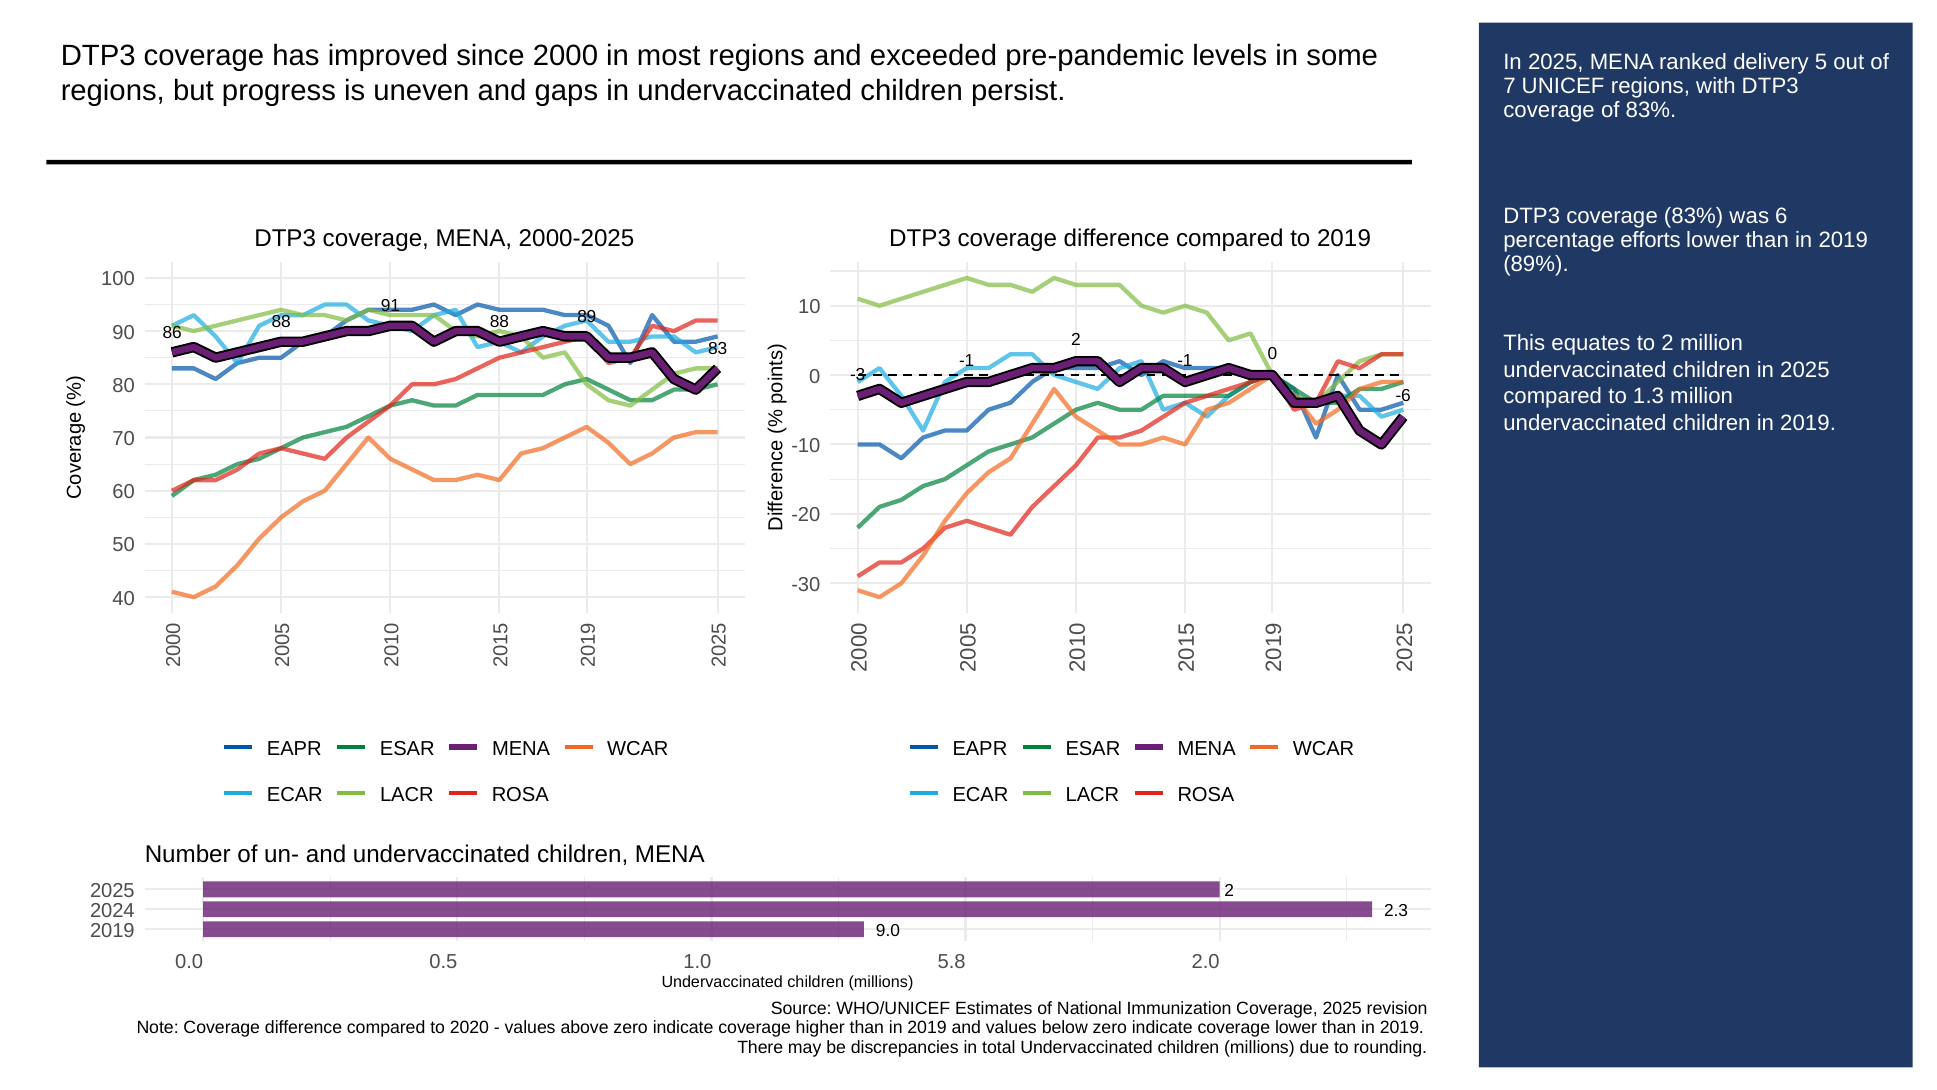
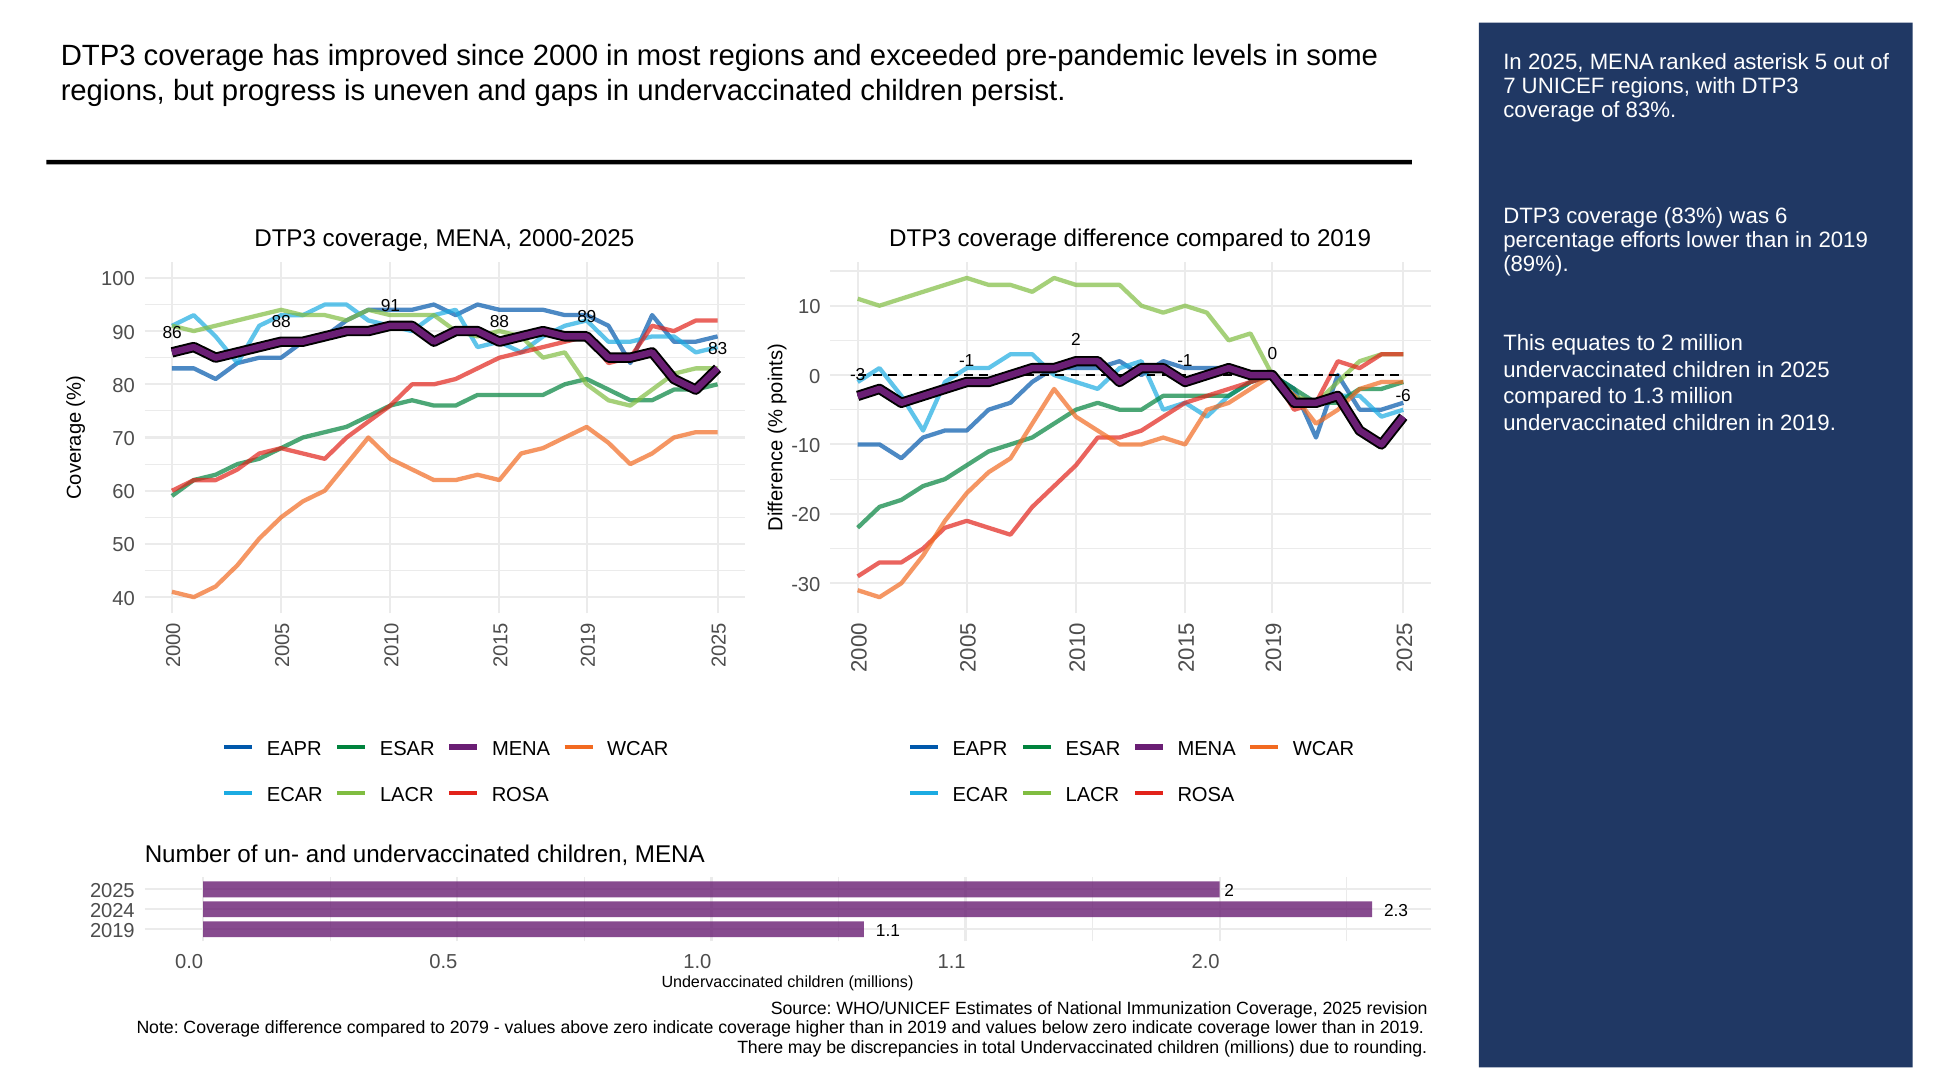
delivery: delivery -> asterisk (1771, 63)
9.0: 9.0 -> 1.1 (888, 930)
1.0 5.8: 5.8 -> 1.1 (952, 962)
2020: 2020 -> 2079 (470, 1028)
